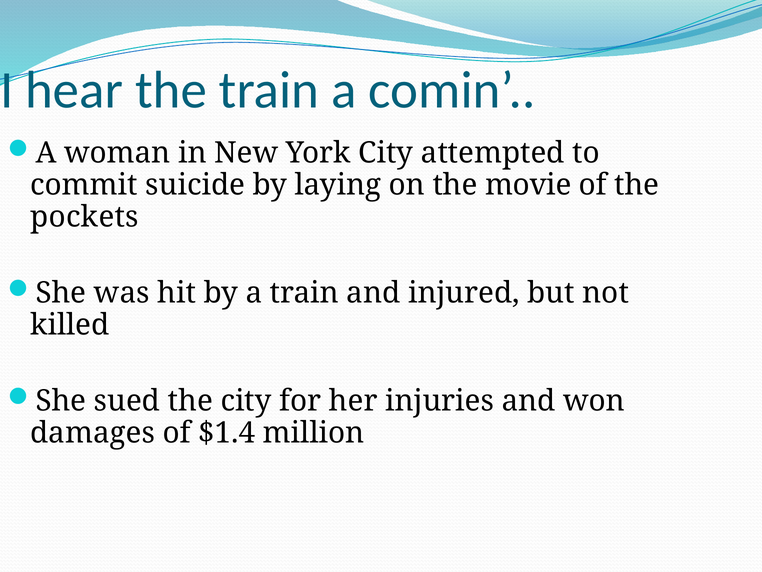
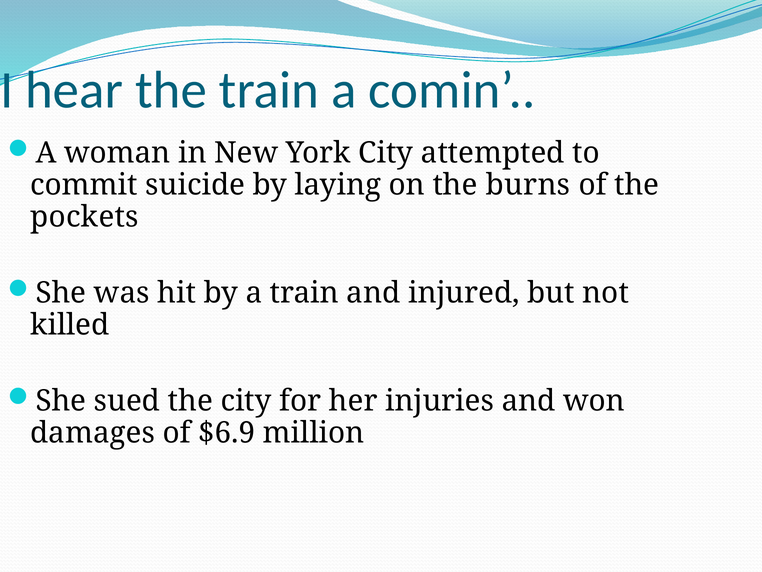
movie: movie -> burns (528, 185)
$1.4: $1.4 -> $6.9 (227, 433)
